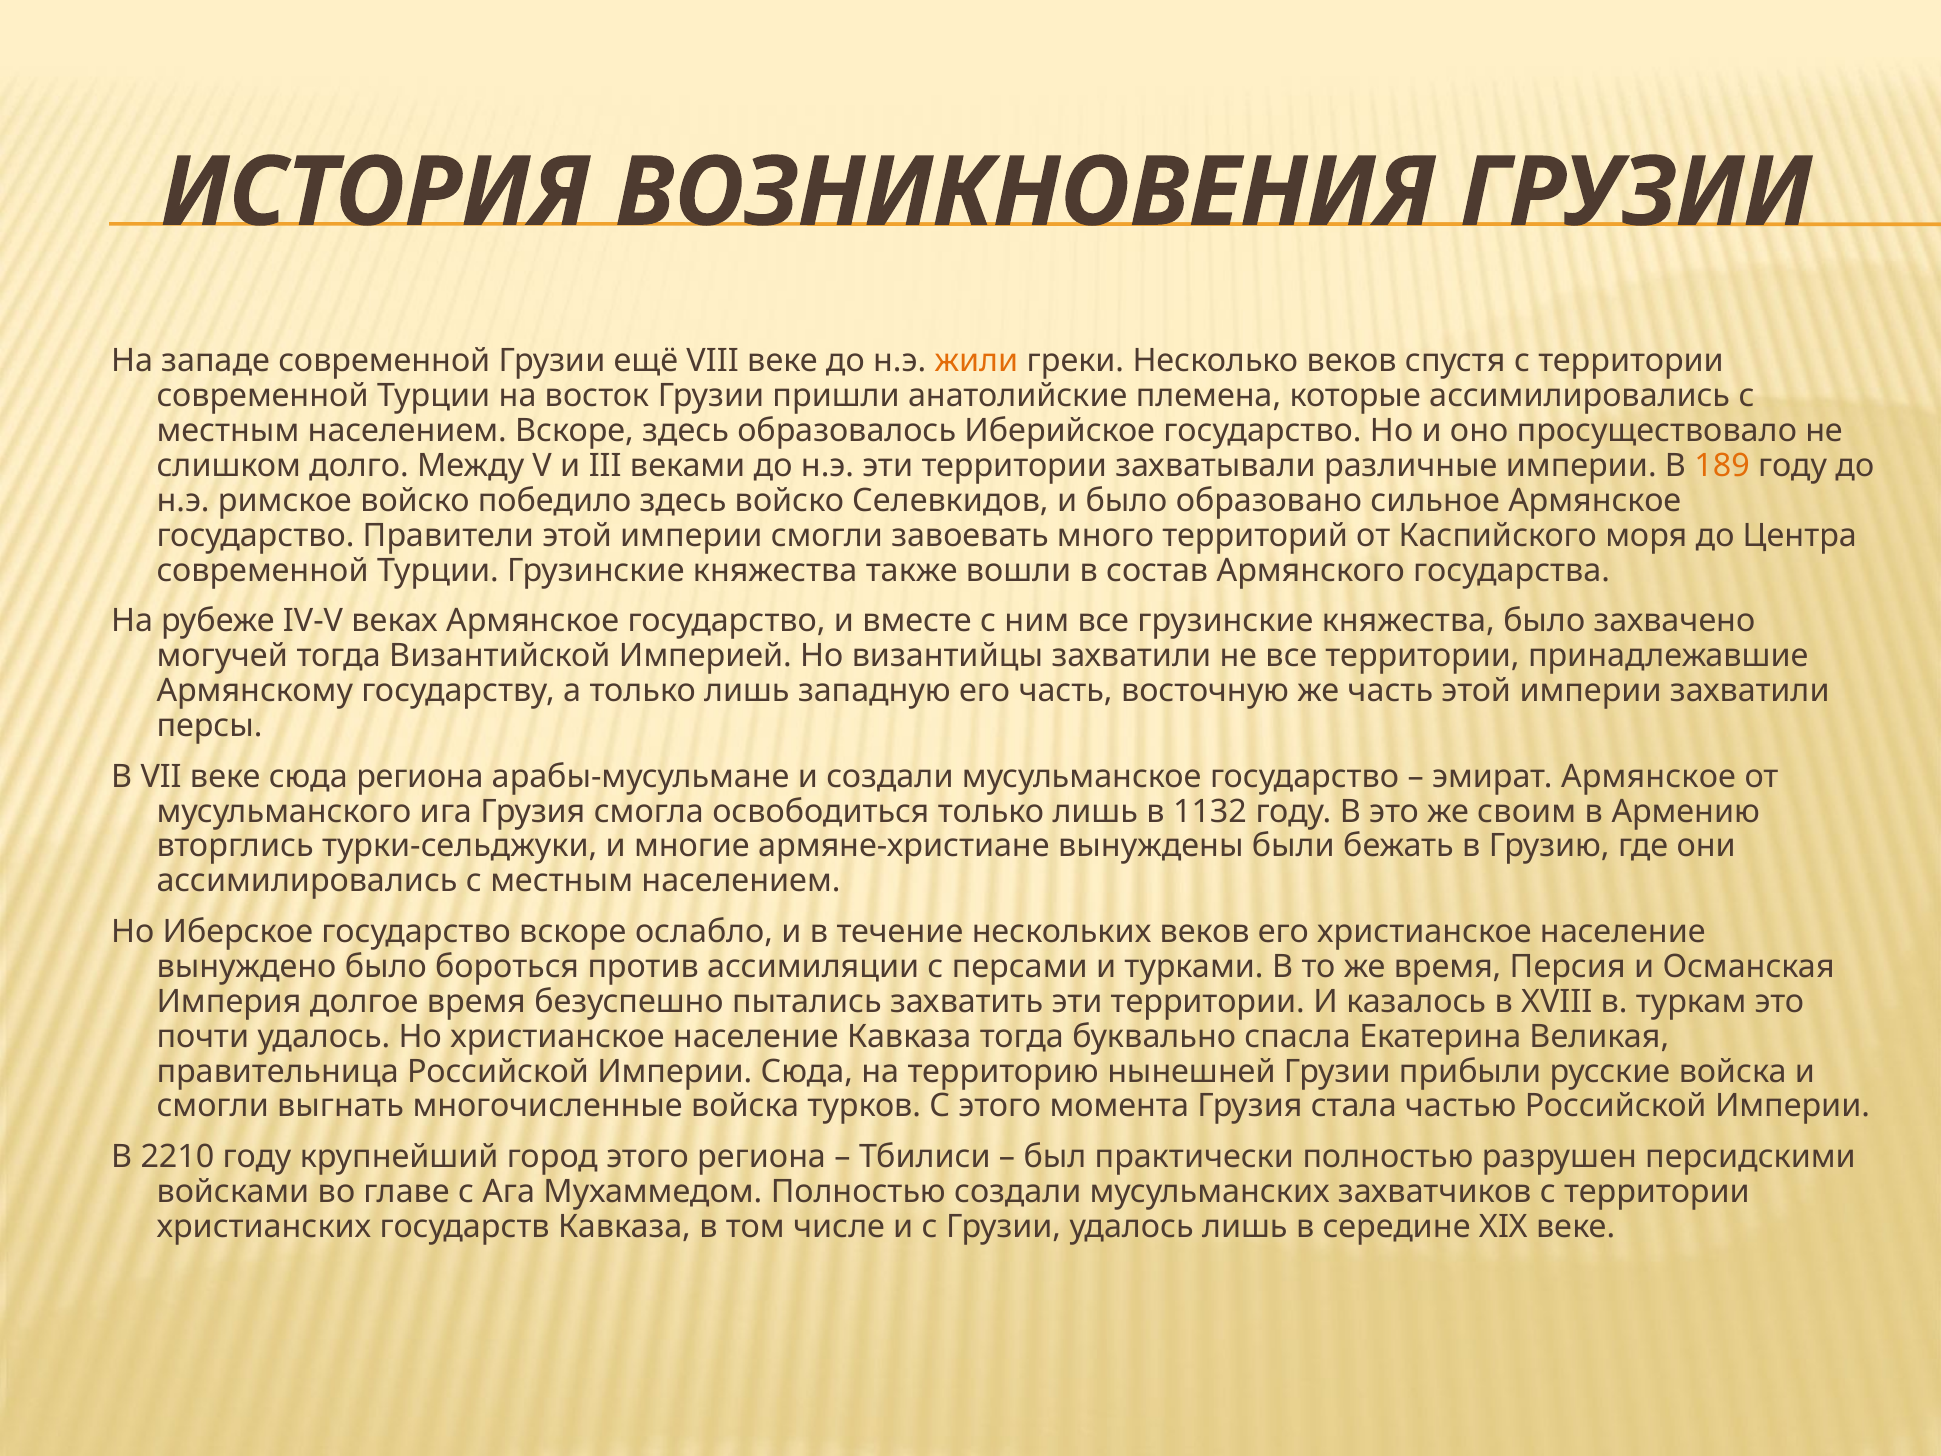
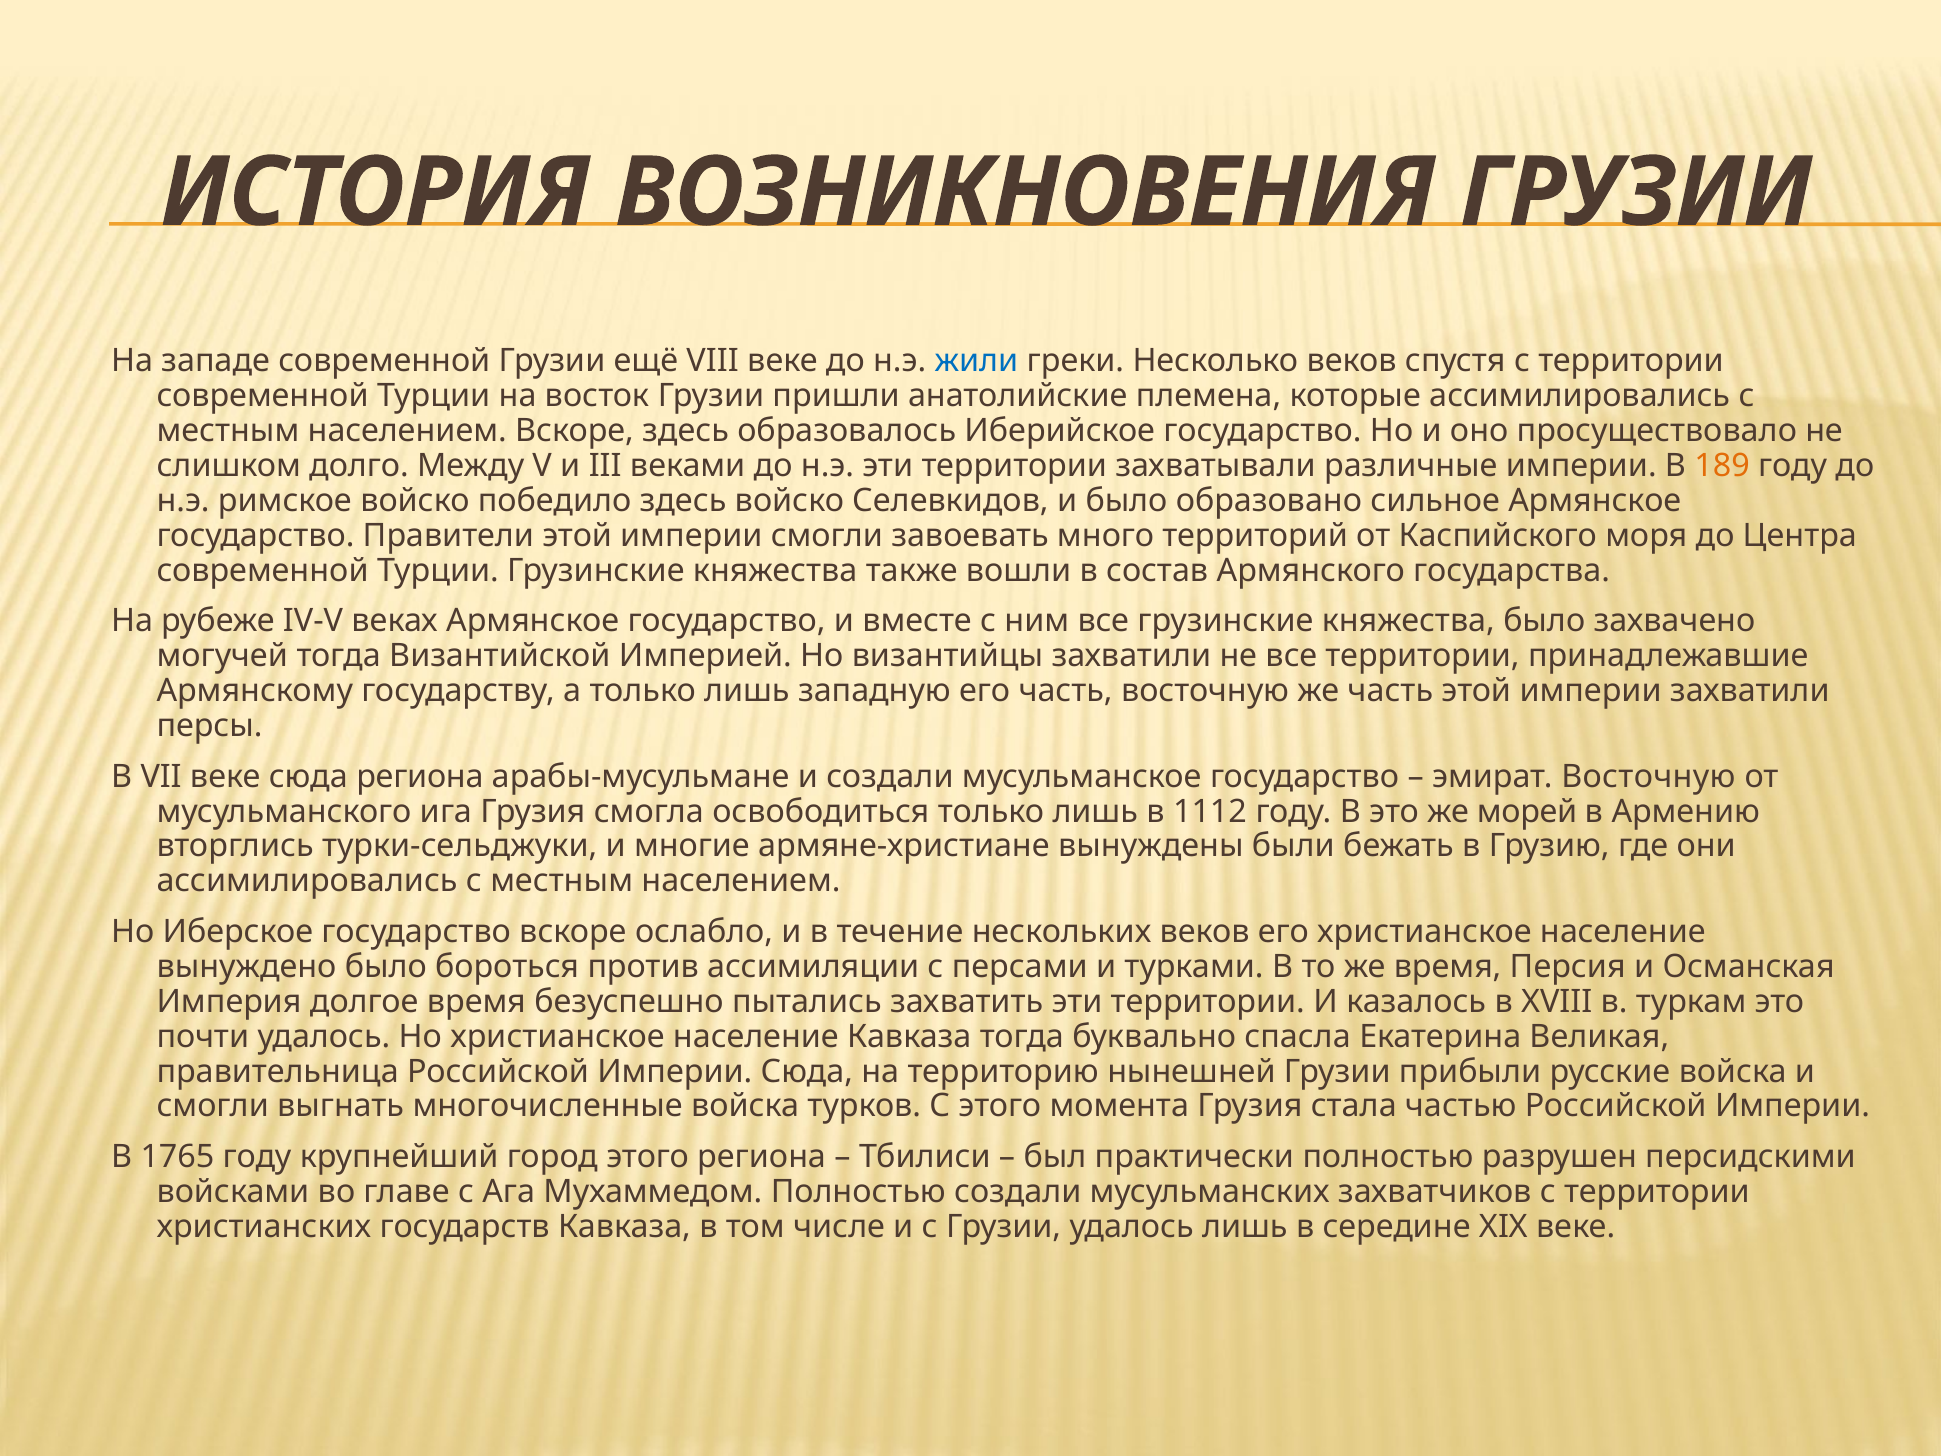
жили colour: orange -> blue (976, 361)
эмират Армянское: Армянское -> Восточную (1648, 776)
1132: 1132 -> 1112 (1210, 811)
своим: своим -> морей (1527, 811)
2210: 2210 -> 1765 (177, 1157)
